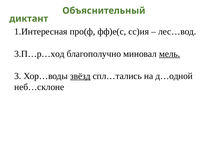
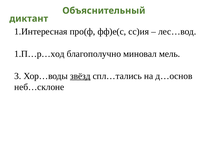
3.П…р…ход: 3.П…р…ход -> 1.П…р…ход (39, 54)
мель underline: present -> none (170, 54)
д…одной: д…одной -> д…основ (174, 76)
